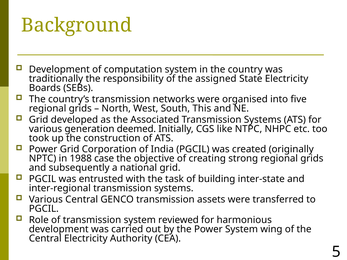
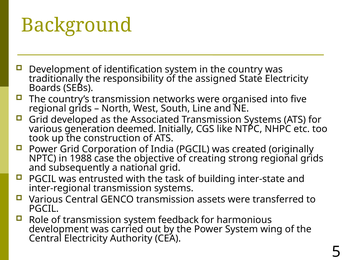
computation: computation -> identification (133, 70)
This: This -> Line (202, 109)
reviewed: reviewed -> feedback (178, 220)
